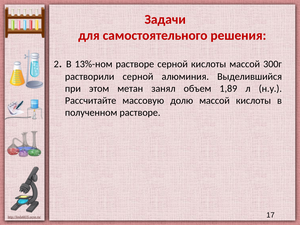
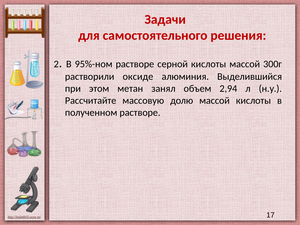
13%-ном: 13%-ном -> 95%-ном (94, 64)
растворили серной: серной -> оксиде (138, 77)
1,89: 1,89 -> 2,94 (228, 89)
